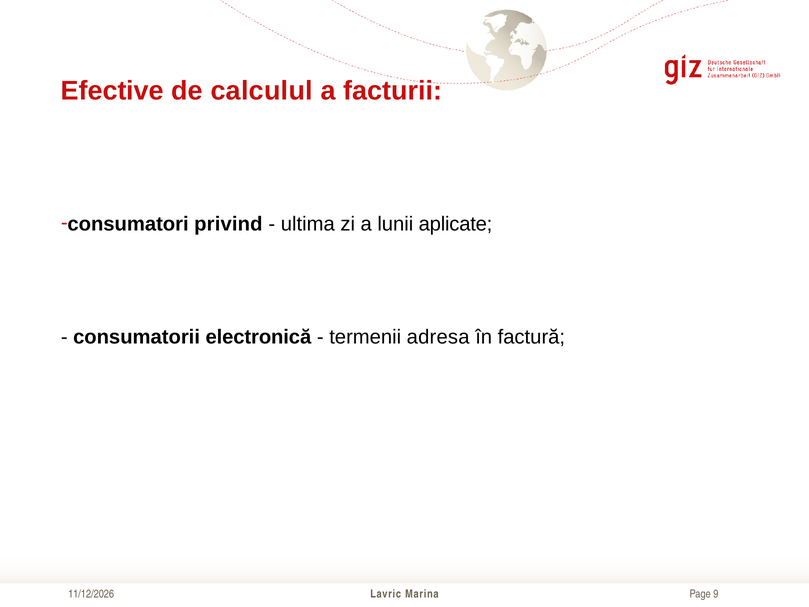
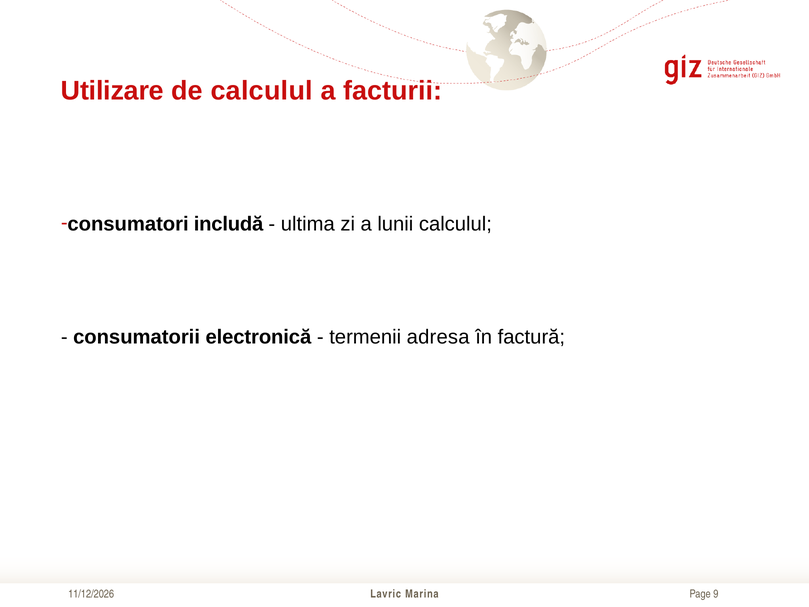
Efective: Efective -> Utilizare (112, 91)
privind: privind -> includă (229, 224)
lunii aplicate: aplicate -> calculul (455, 224)
